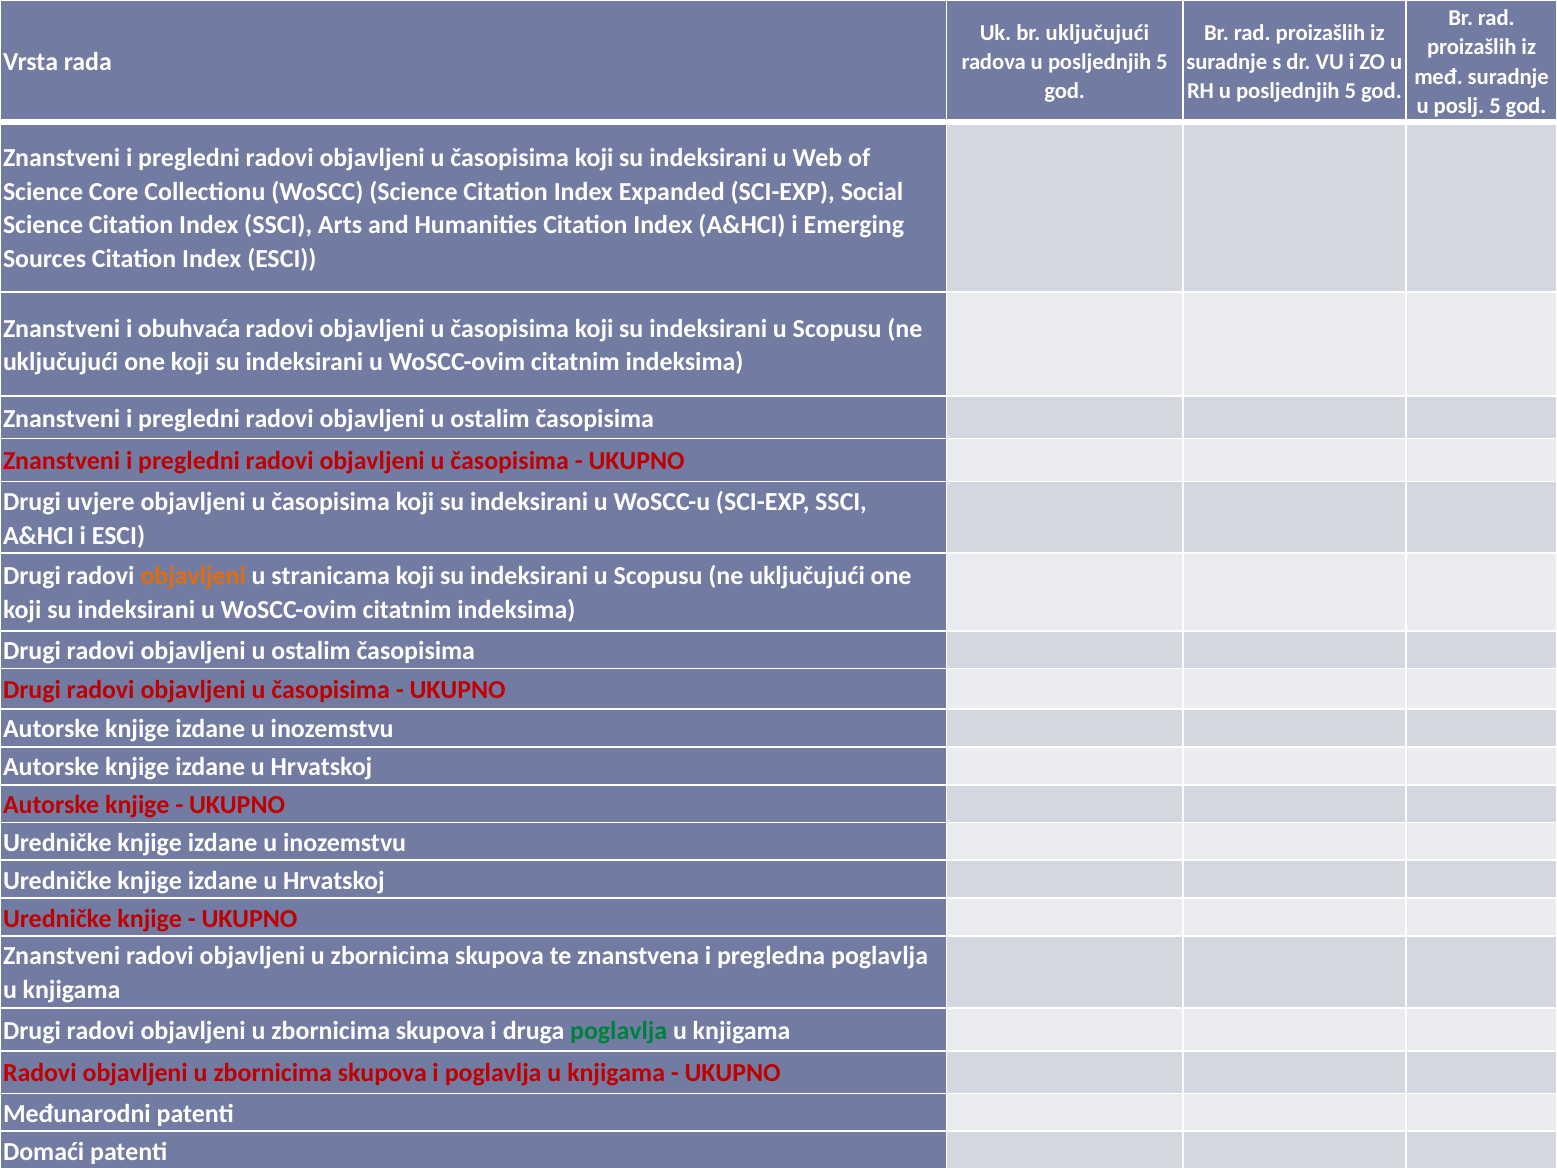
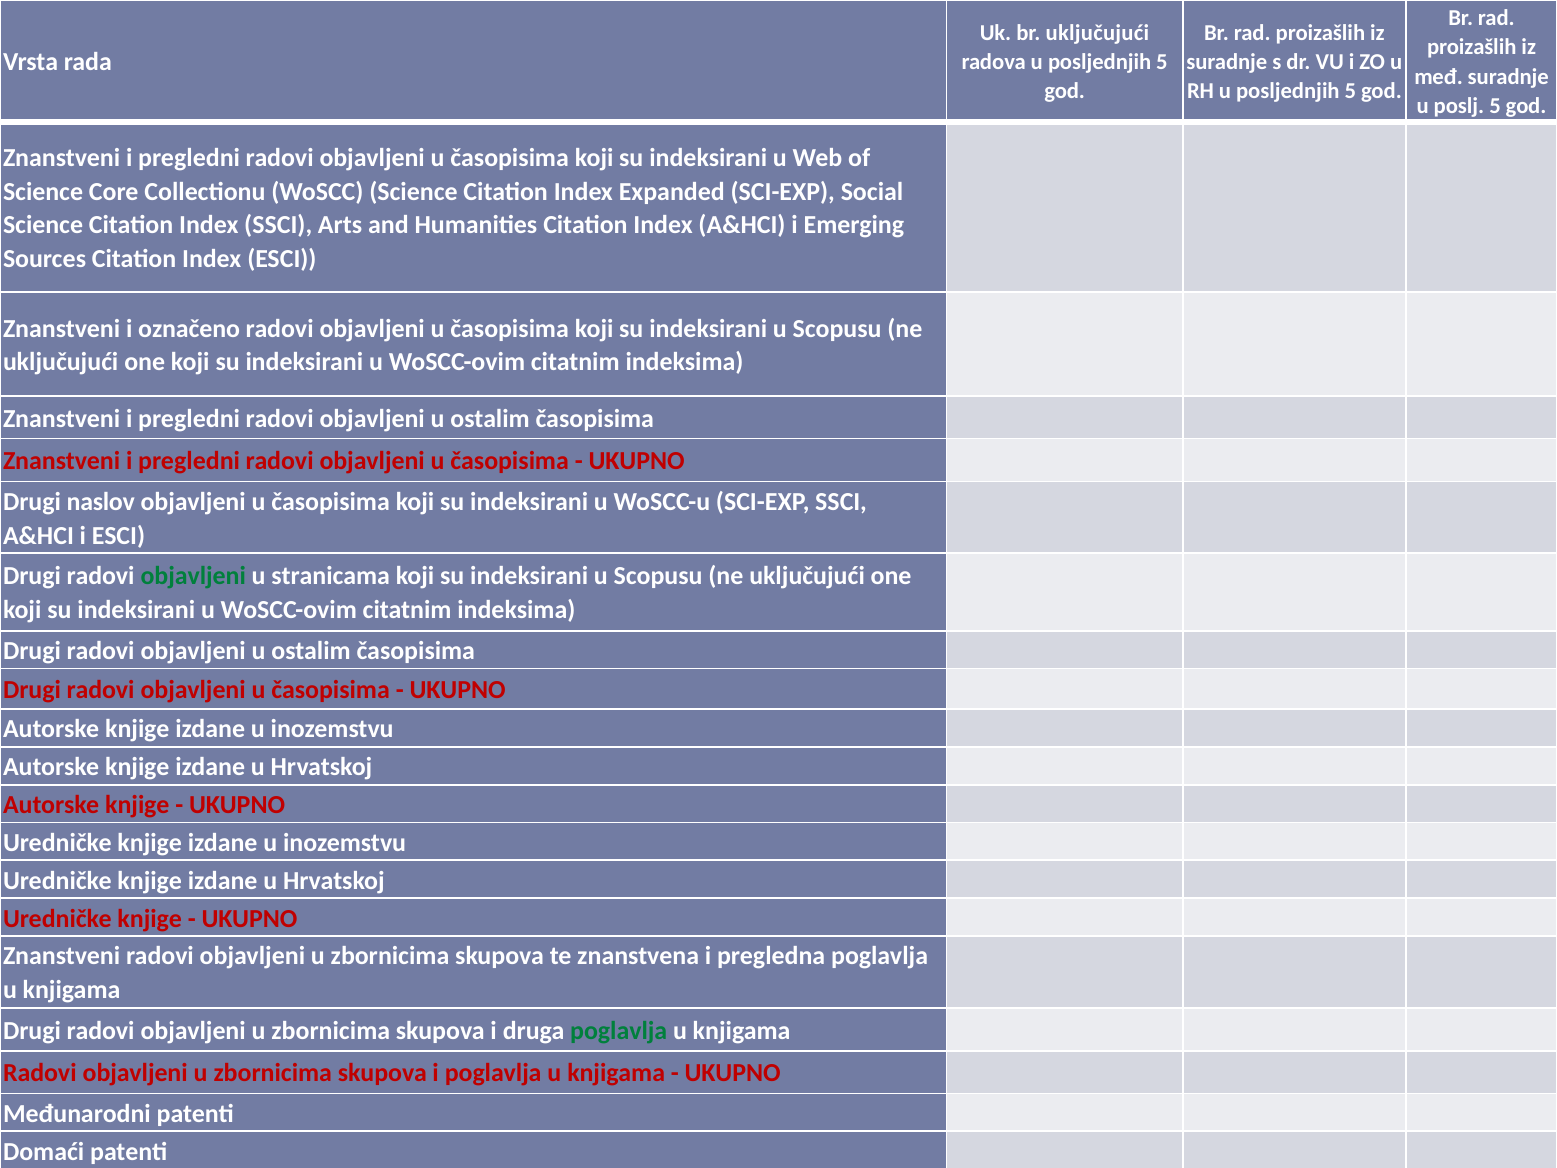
obuhvaća: obuhvaća -> označeno (189, 328)
uvjere: uvjere -> naslov (101, 502)
objavljeni colour: orange -> green (193, 576)
